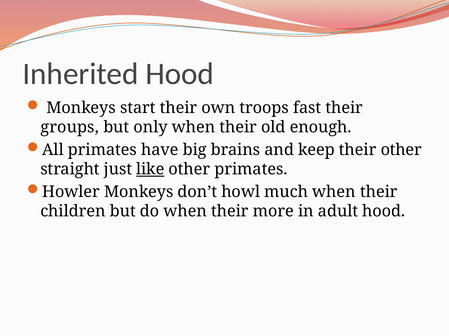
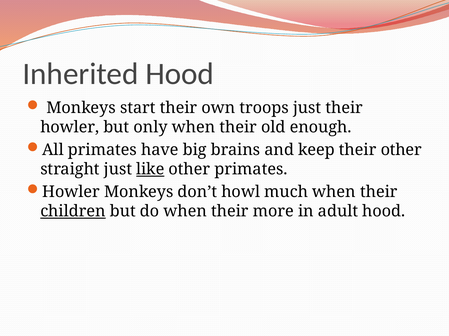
troops fast: fast -> just (307, 108)
groups: groups -> howler (70, 128)
children underline: none -> present (73, 212)
